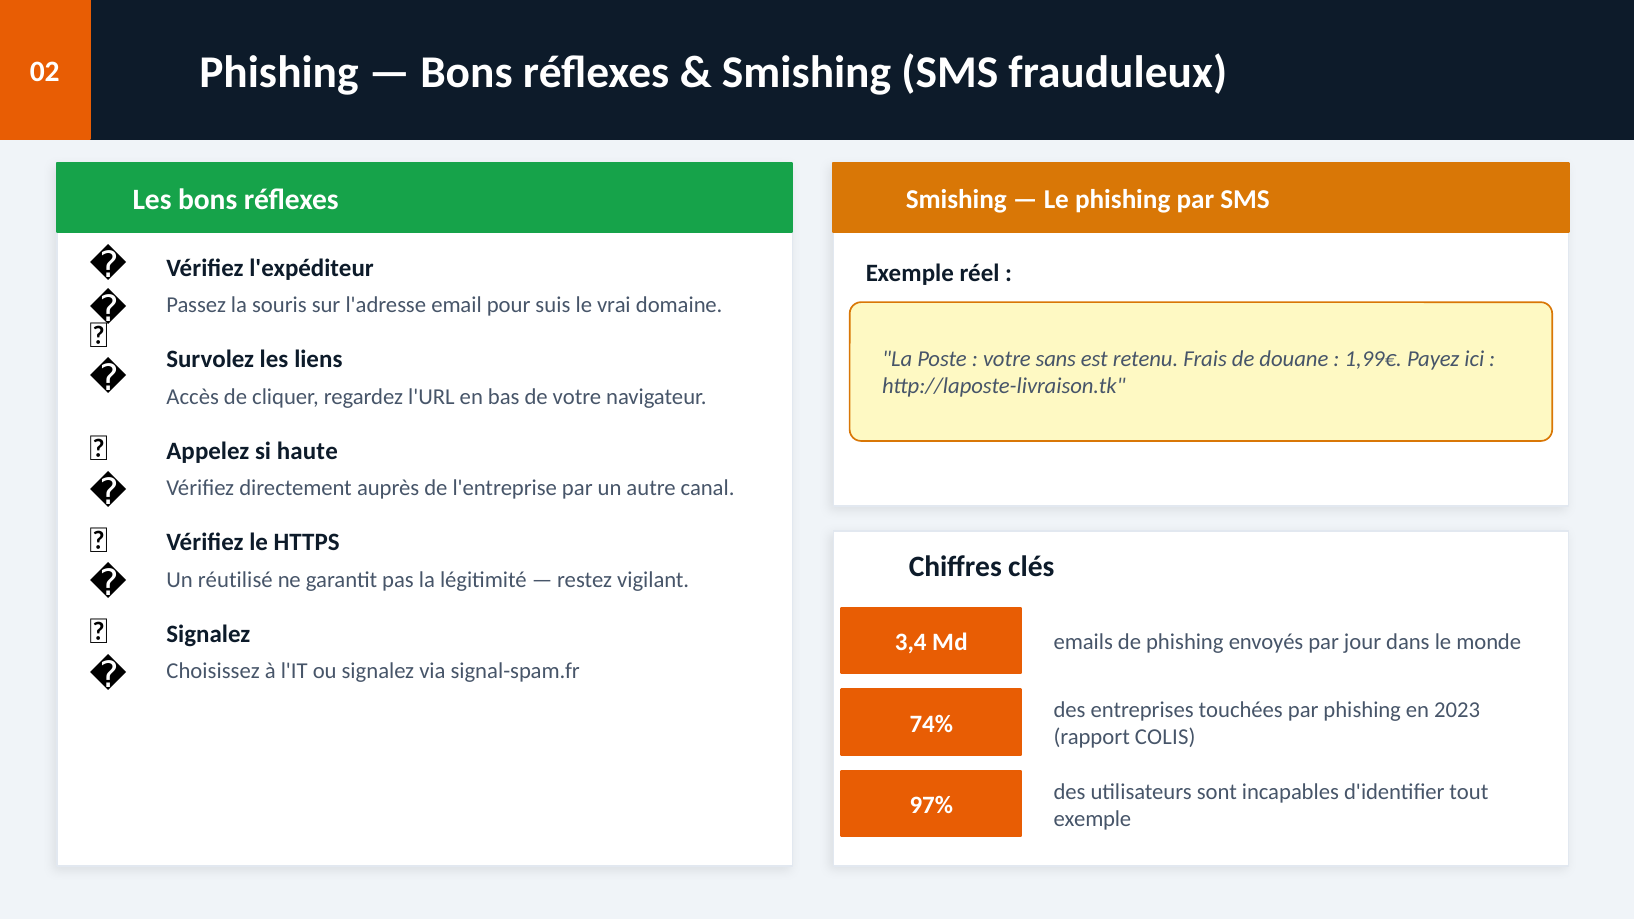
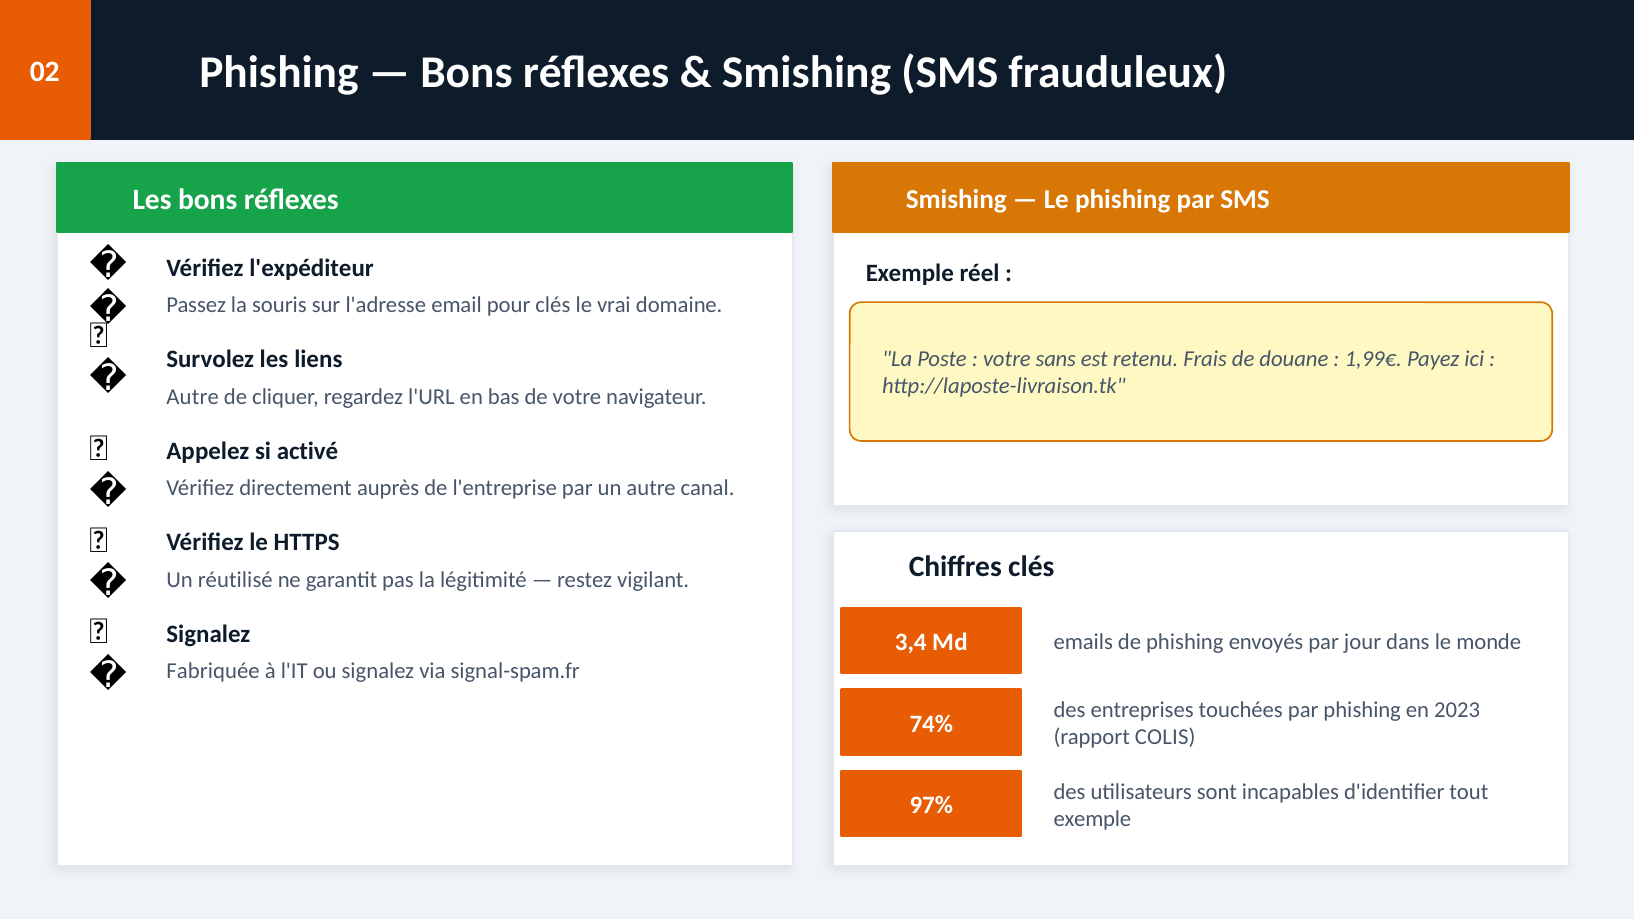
pour suis: suis -> clés (553, 305)
Accès: Accès -> Autre (193, 397)
haute: haute -> activé (307, 451)
Choisissez: Choisissez -> Fabriquée (213, 671)
